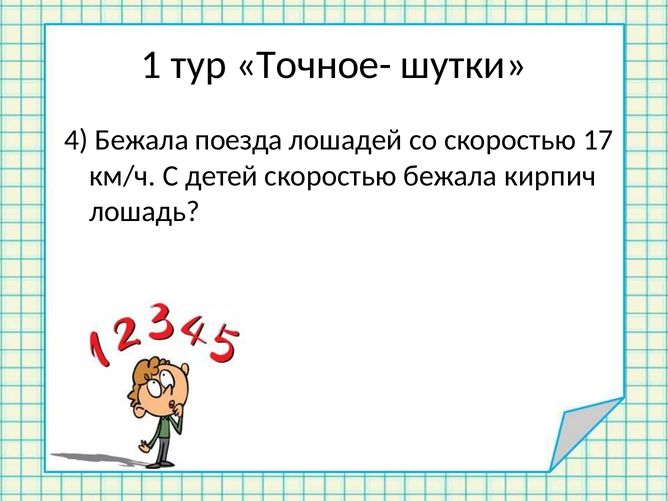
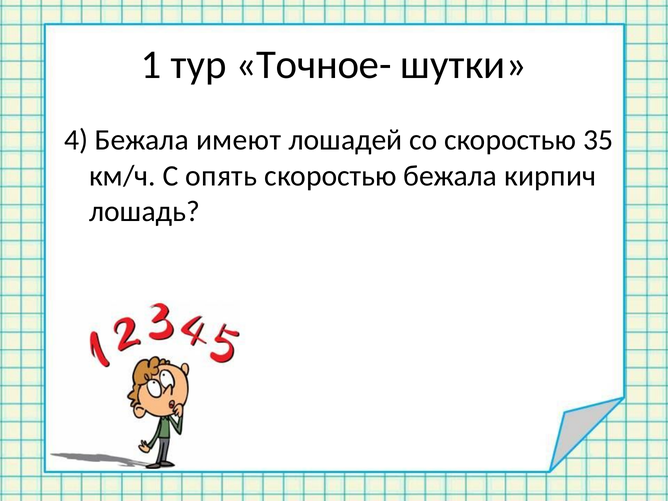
поезда: поезда -> имеют (239, 140)
17: 17 -> 35 (598, 140)
детей: детей -> опять (221, 176)
